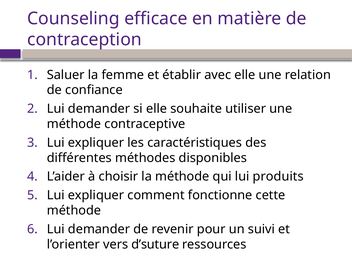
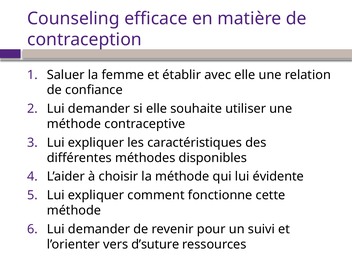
produits: produits -> évidente (278, 177)
